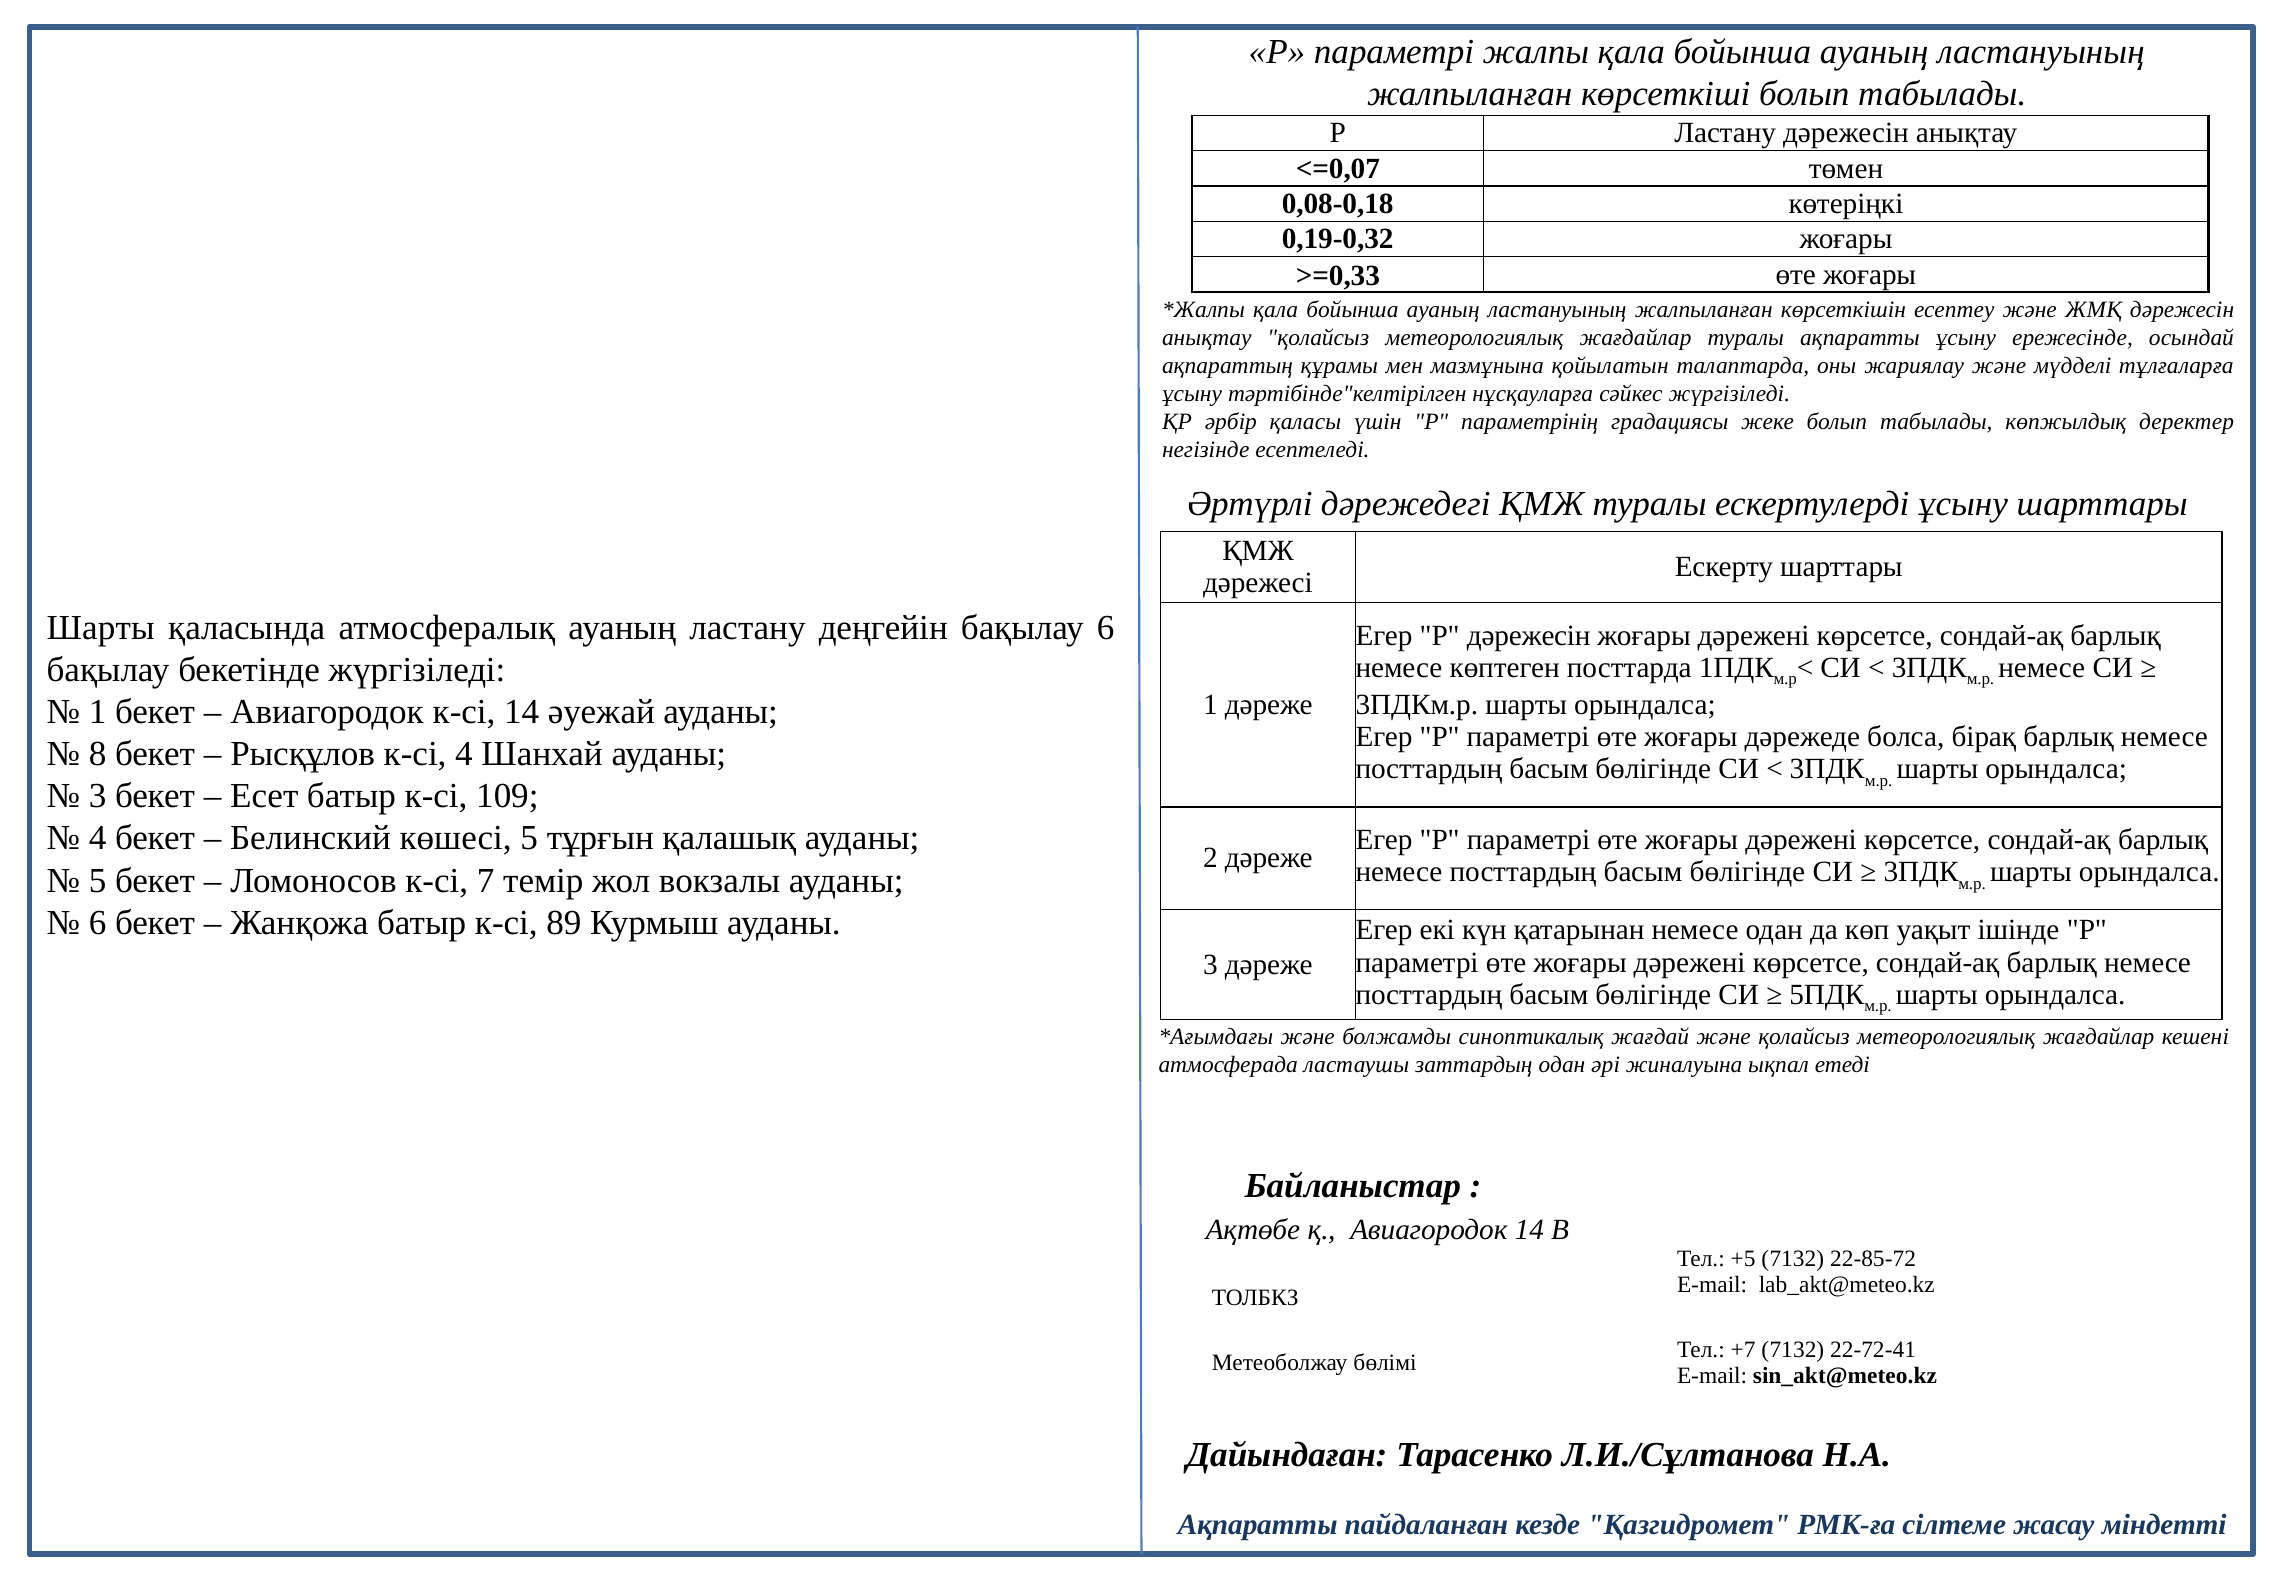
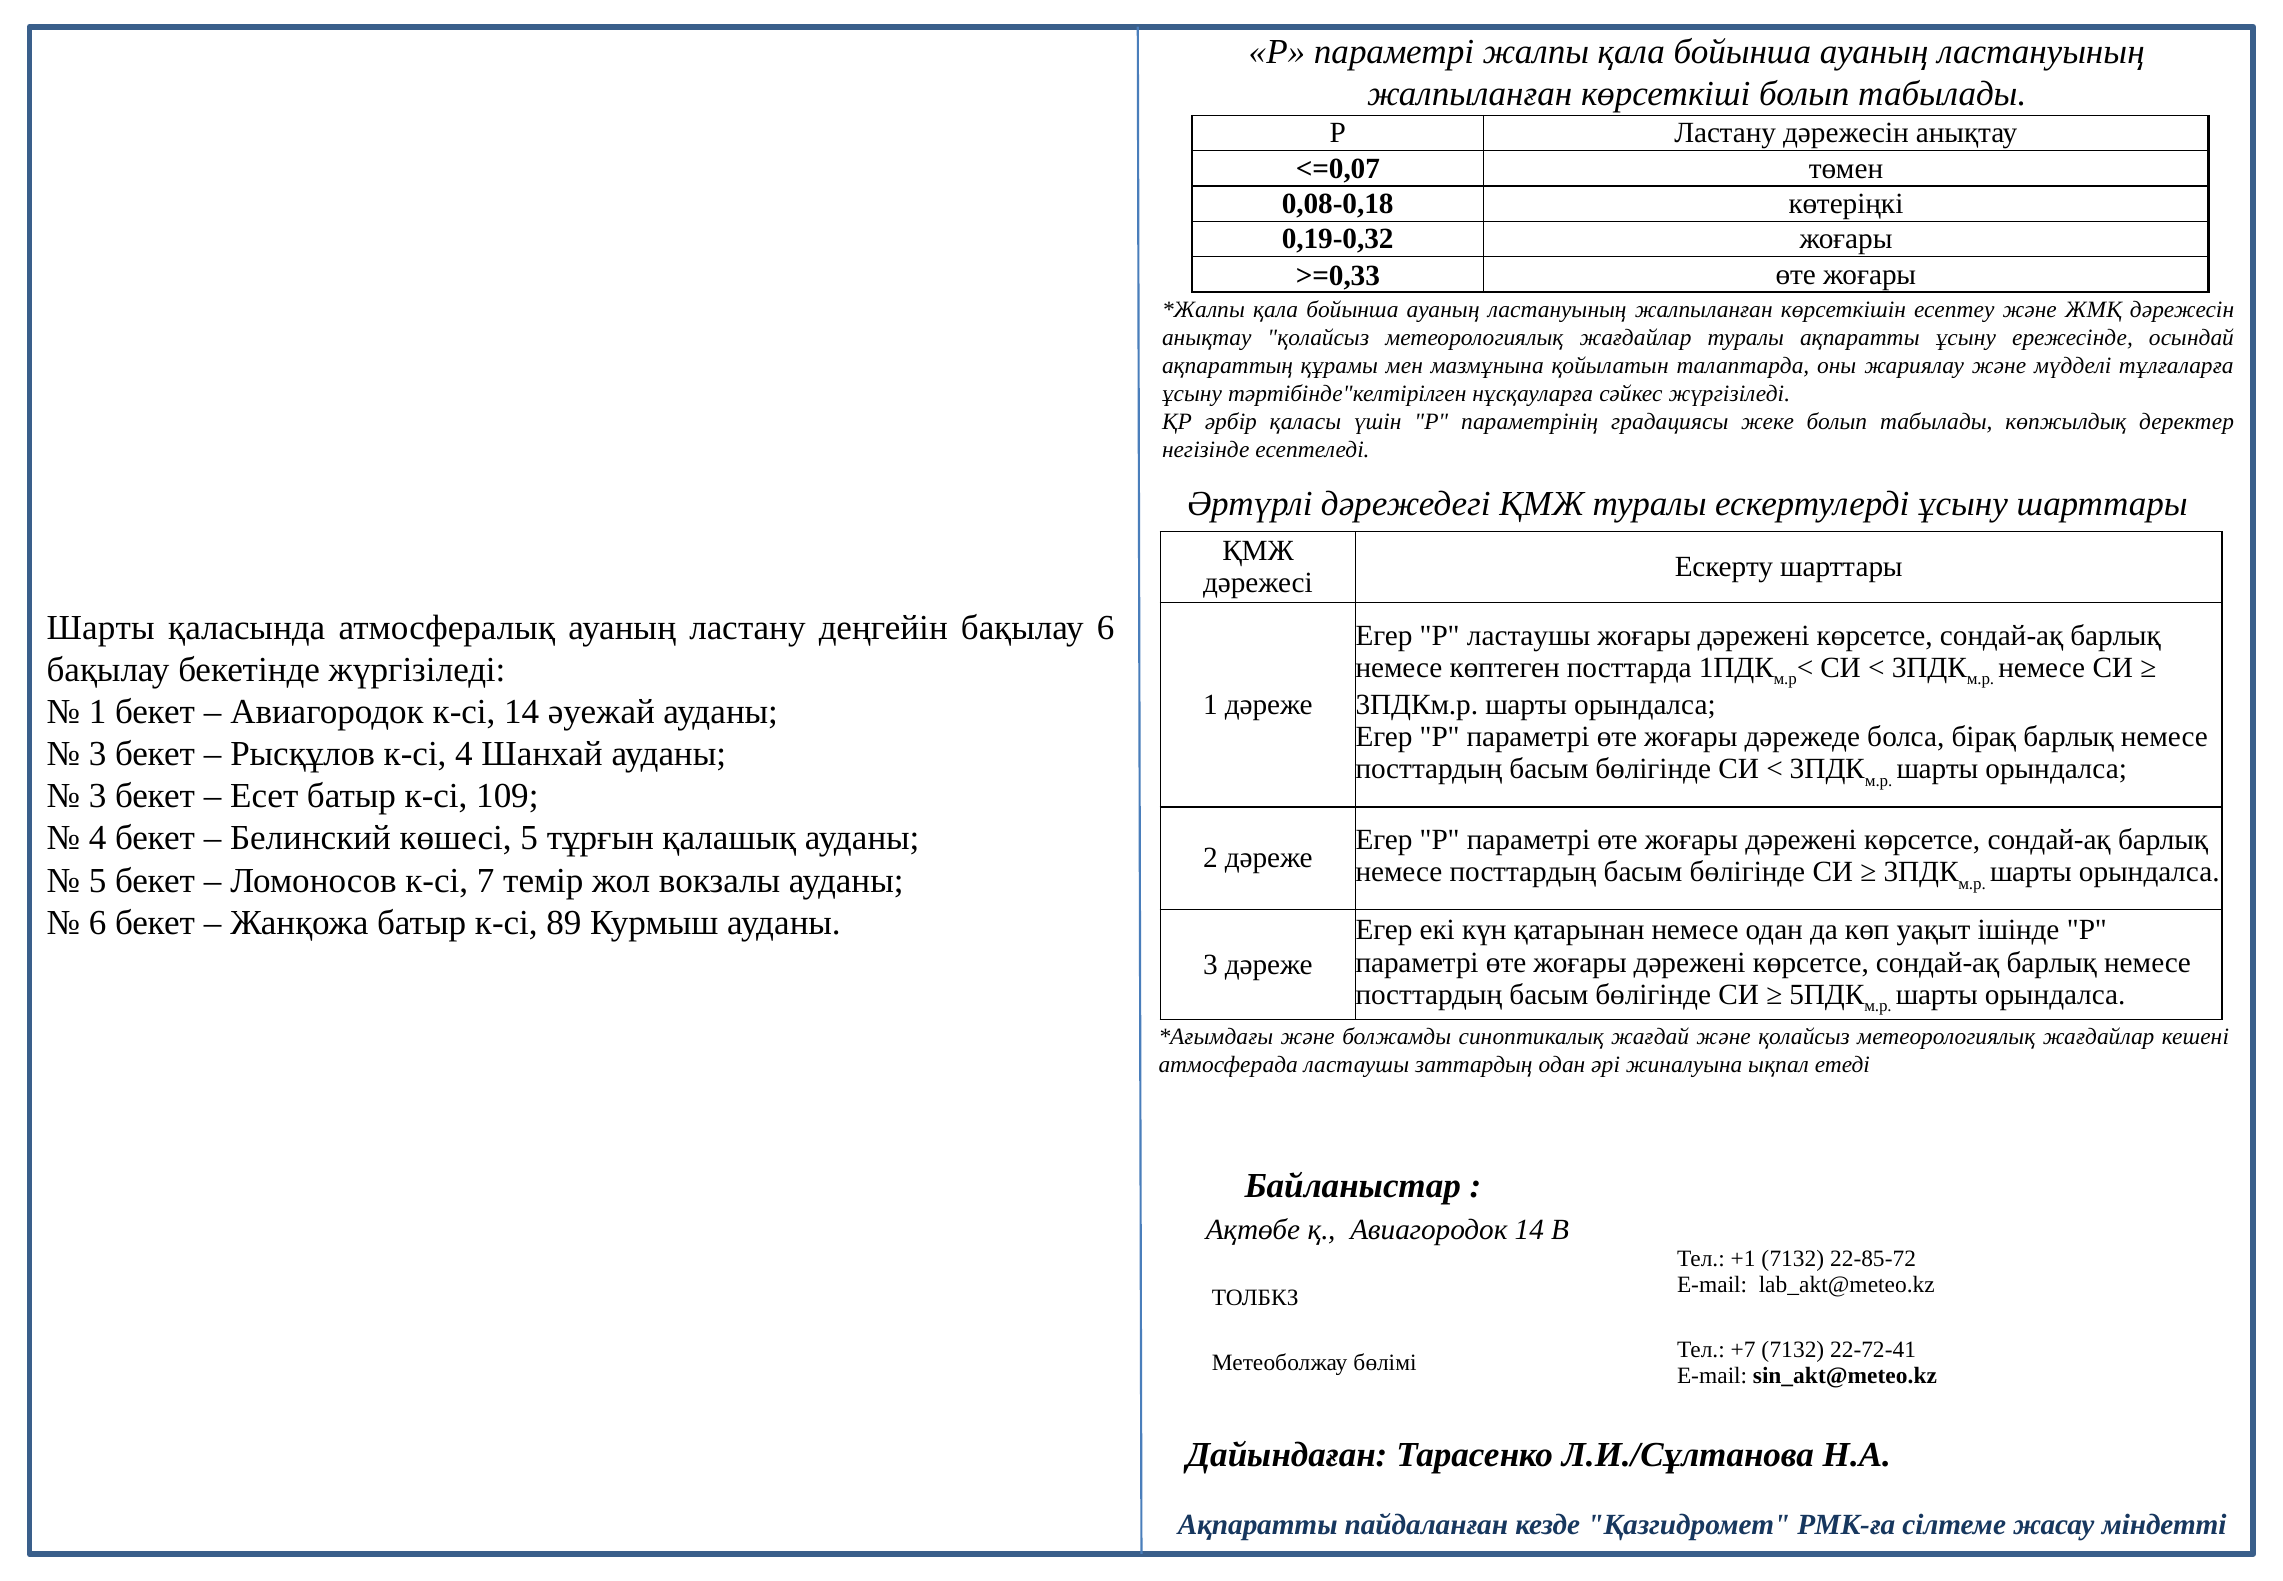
Р дәрежесін: дәрежесін -> ластаушы (1529, 635)
8: 8 -> 3 (98, 754)
+5: +5 -> +1 (1743, 1258)
